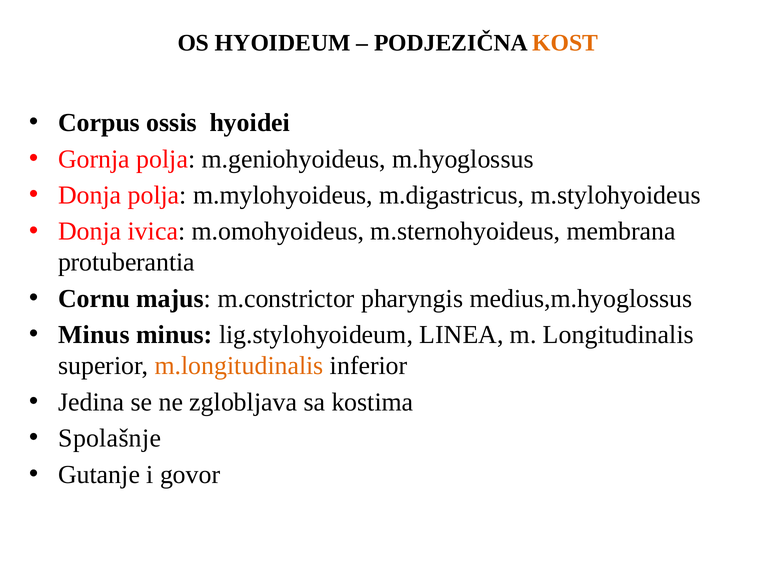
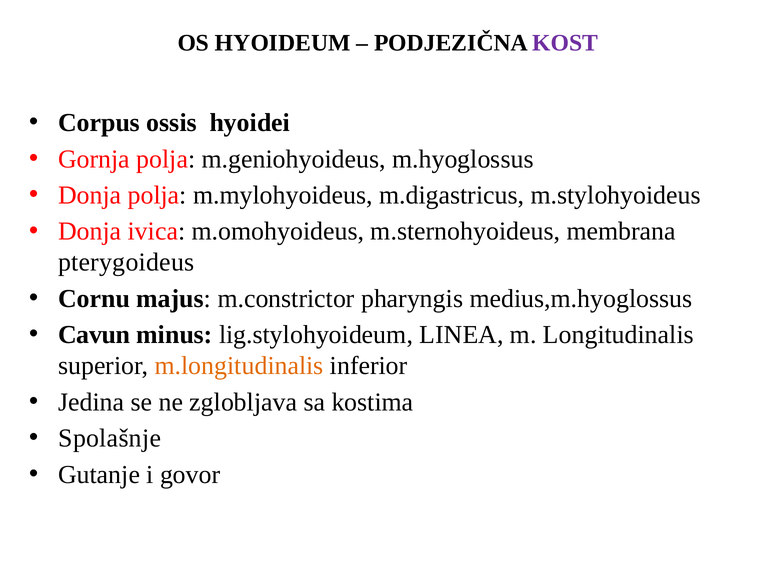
KOST colour: orange -> purple (565, 43)
protuberantia: protuberantia -> pterygoideus (126, 262)
Minus: Minus -> Cavun (94, 335)
